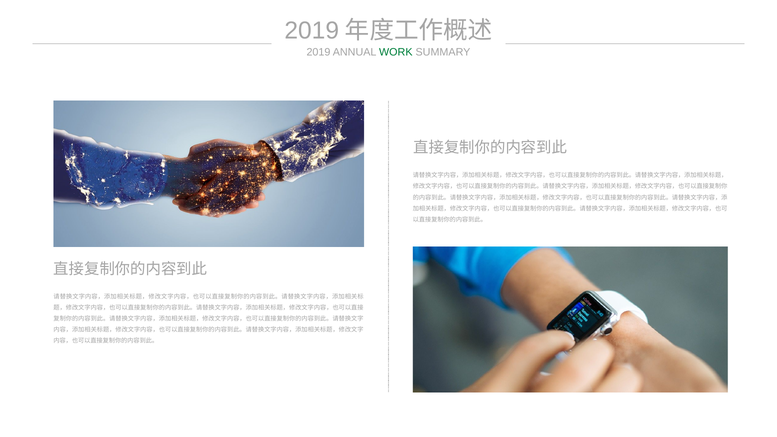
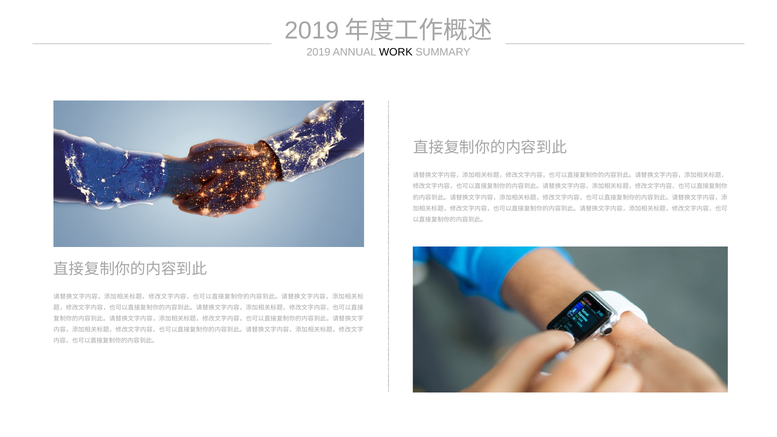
WORK colour: green -> black (396, 52)
